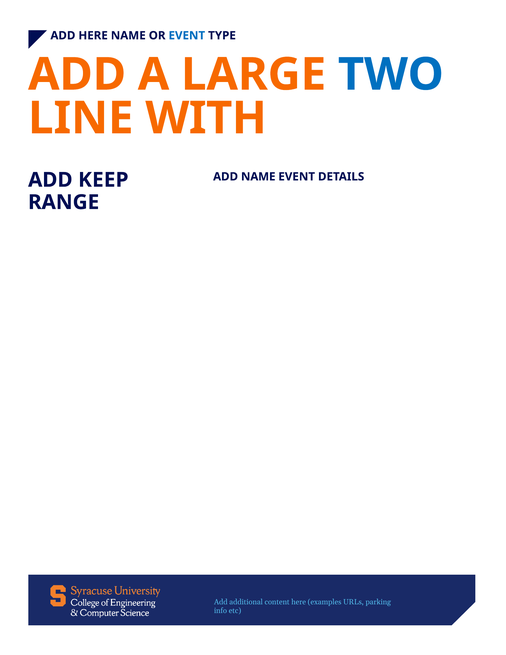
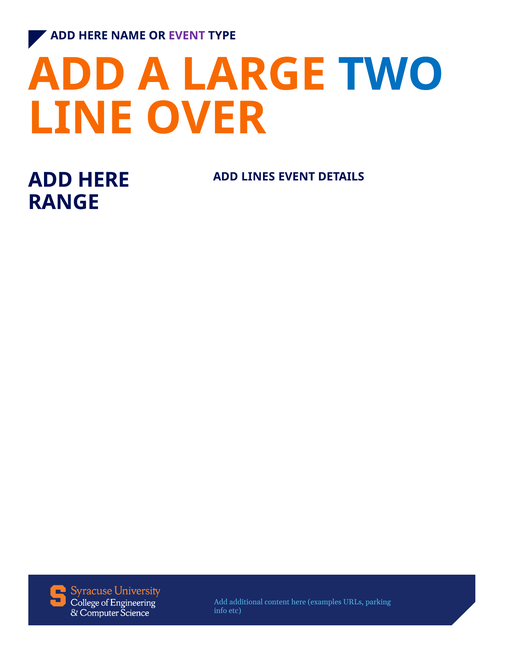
EVENT colour: blue -> purple (187, 36)
WITH: WITH -> OVER (206, 118)
ADD NAME: NAME -> LINES (258, 177)
KEEP: KEEP -> HERE (104, 180)
